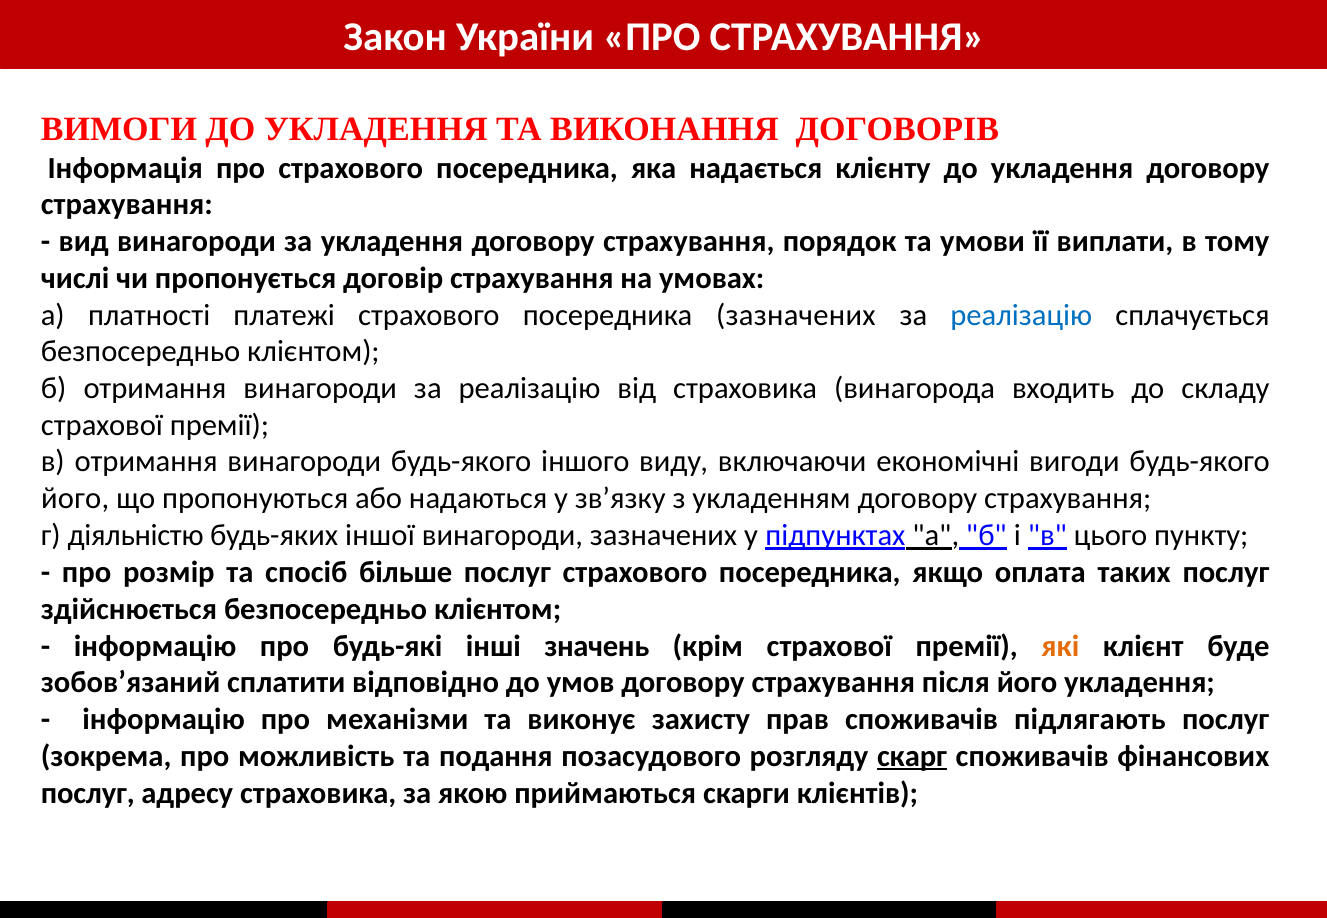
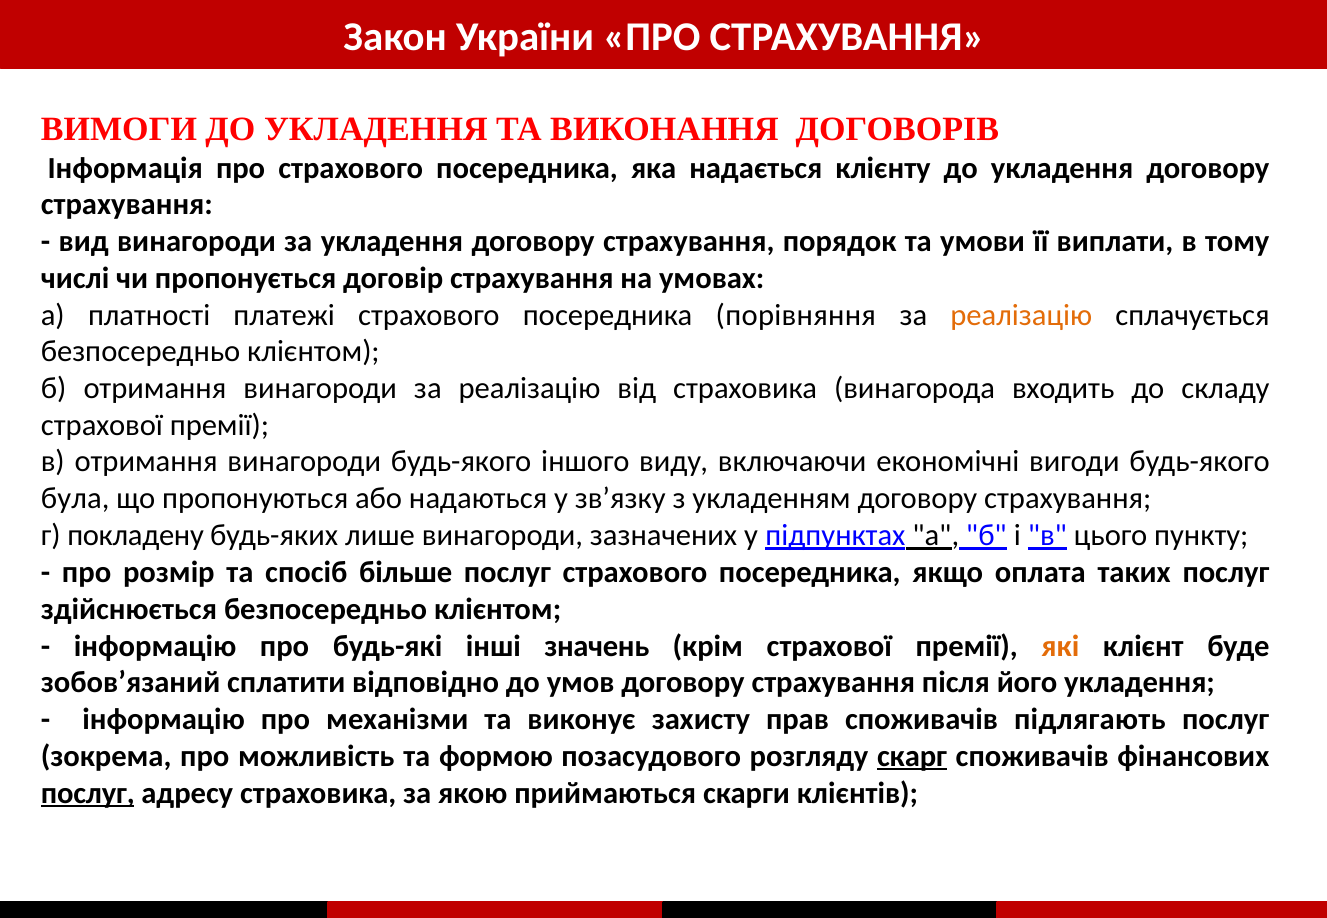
посередника зазначених: зазначених -> порівняння (796, 315)
реалізацію colour: blue -> orange (1021, 315)
його: його -> була (75, 499)
діяльністю: діяльністю -> покладену (136, 536)
іншої: іншої -> лише (380, 536)
подання: подання -> формою (496, 757)
послуг underline: none -> present (88, 794)
